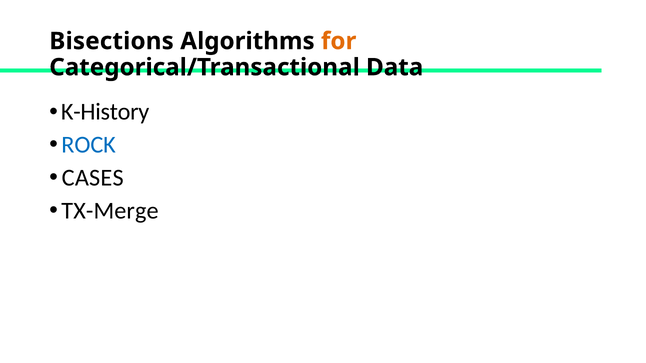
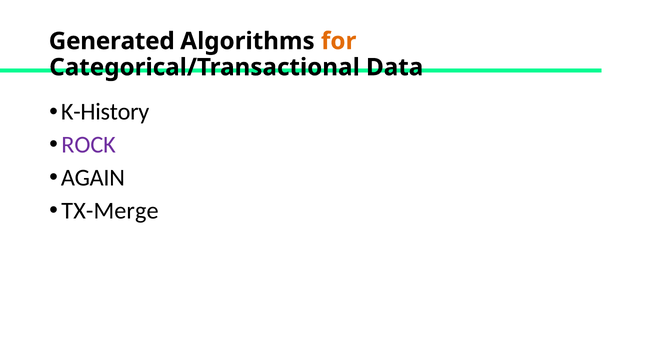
Bisections: Bisections -> Generated (112, 41)
ROCK colour: blue -> purple (89, 145)
CASES: CASES -> AGAIN (93, 178)
